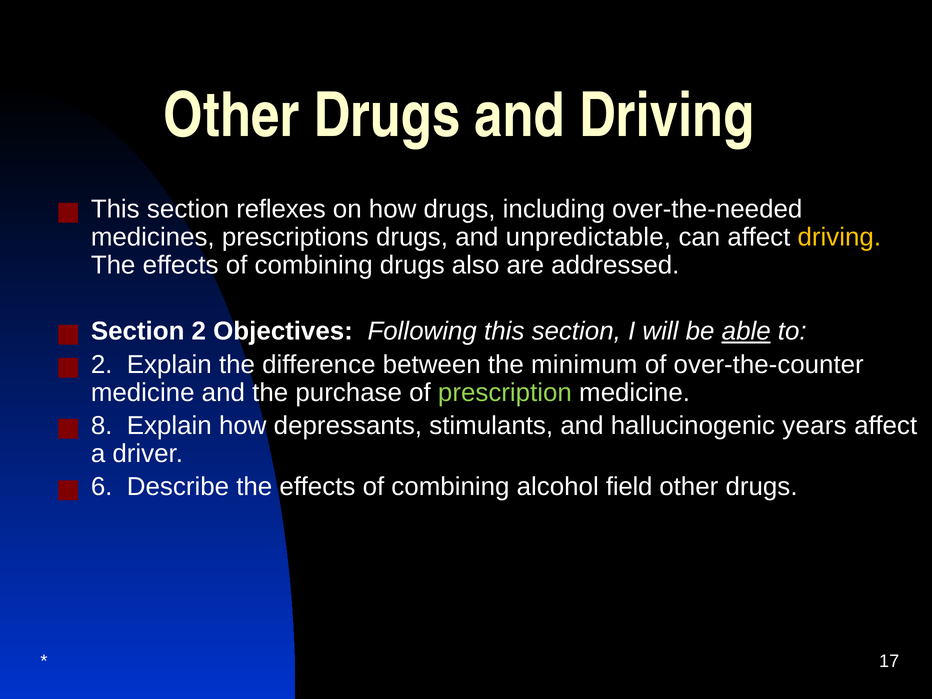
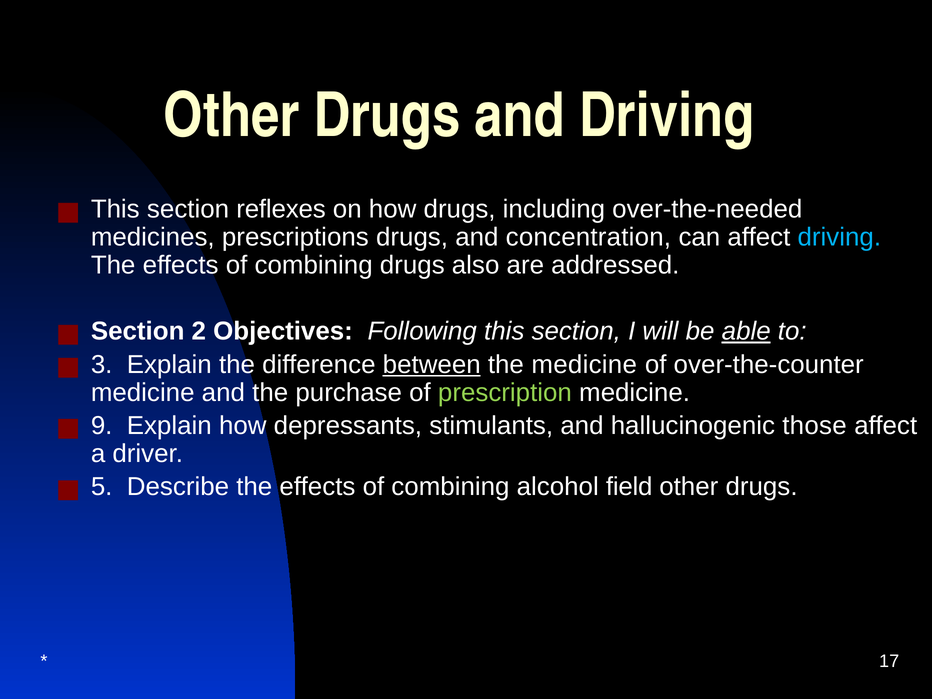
unpredictable: unpredictable -> concentration (588, 237)
driving colour: yellow -> light blue (839, 237)
2: 2 -> 3 (102, 365)
between underline: none -> present (432, 365)
the minimum: minimum -> medicine (584, 365)
8: 8 -> 9 (102, 426)
years: years -> those (814, 426)
6: 6 -> 5 (102, 487)
